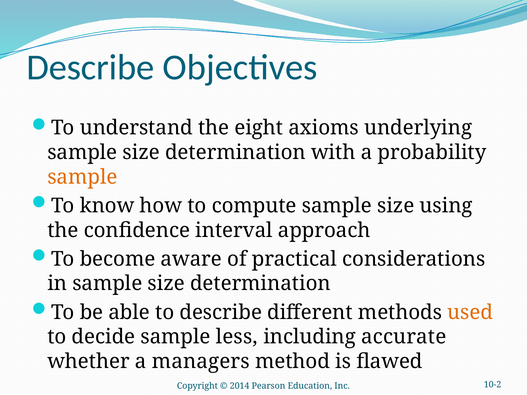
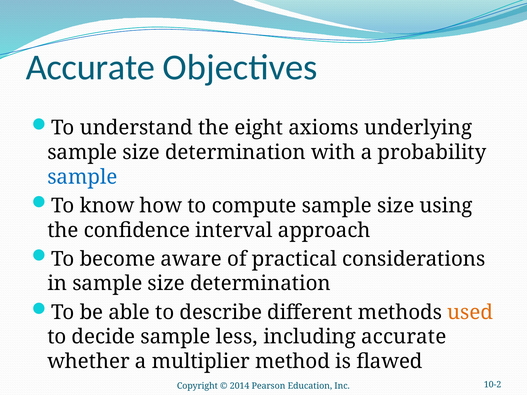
Describe: Describe -> Accurate (90, 68)
sample colour: orange -> blue (82, 177)
managers: managers -> multiplier (201, 362)
